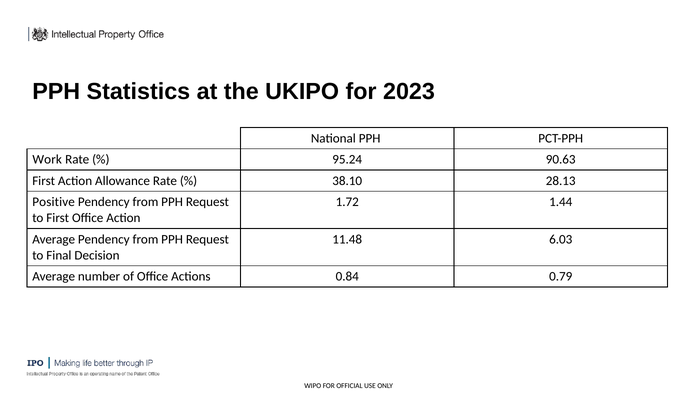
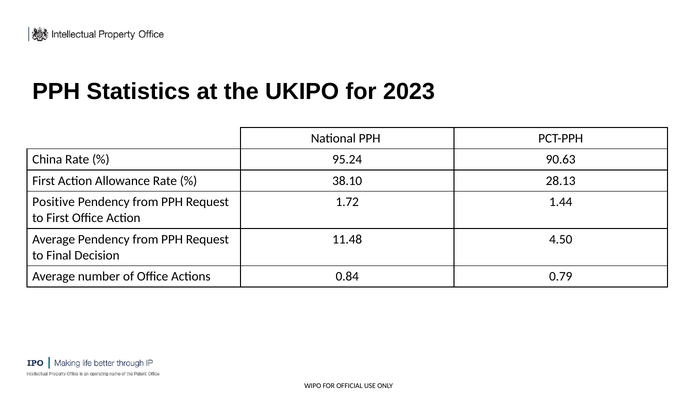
Work: Work -> China (47, 160)
6.03: 6.03 -> 4.50 (561, 239)
